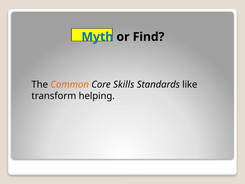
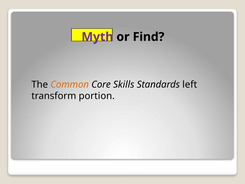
Myth colour: blue -> purple (97, 37)
like: like -> left (190, 84)
helping: helping -> portion (97, 96)
